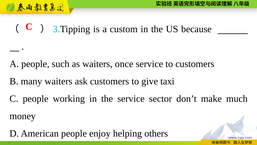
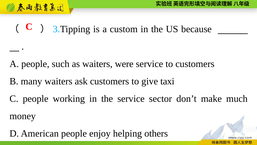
once: once -> were (124, 64)
